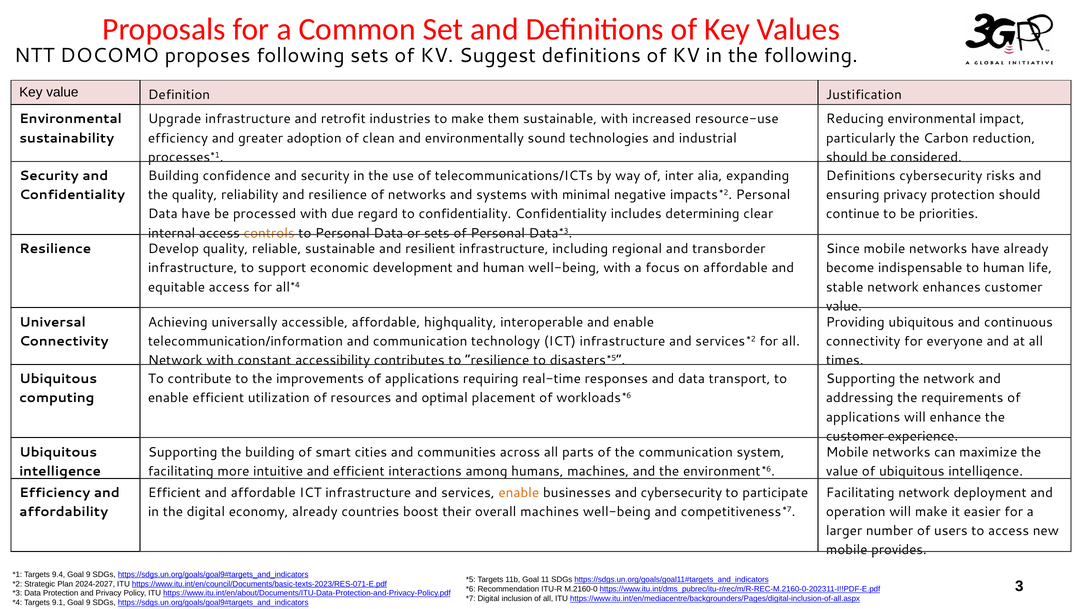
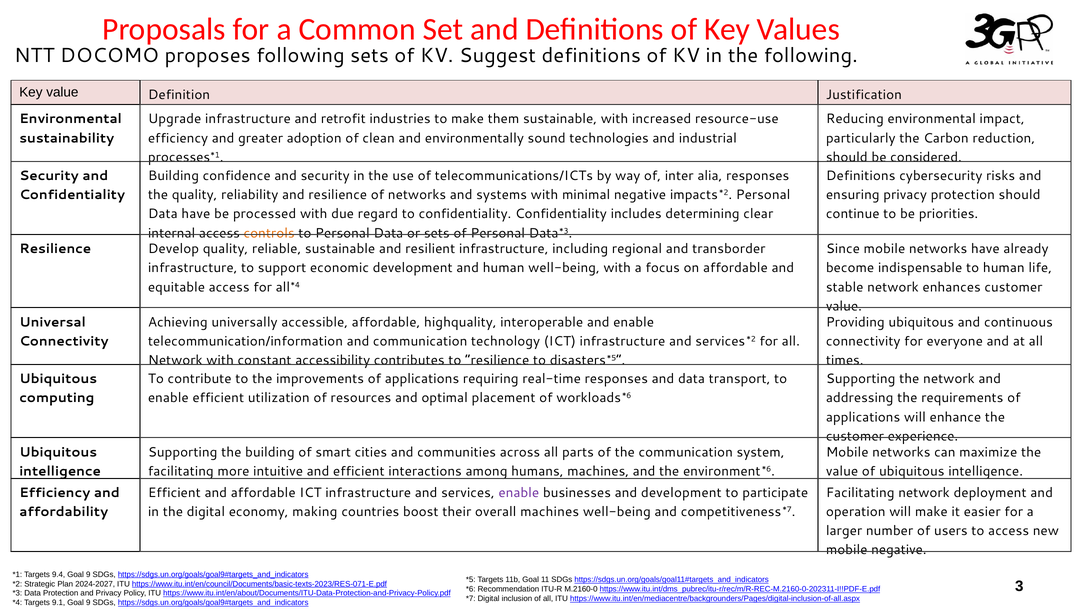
alia expanding: expanding -> responses (758, 176)
enable colour: orange -> purple (519, 492)
and cybersecurity: cybersecurity -> development (681, 492)
economy already: already -> making (315, 511)
mobile provides: provides -> negative (899, 550)
